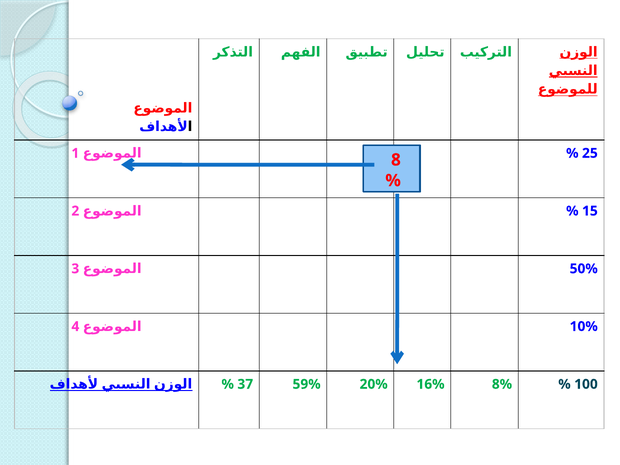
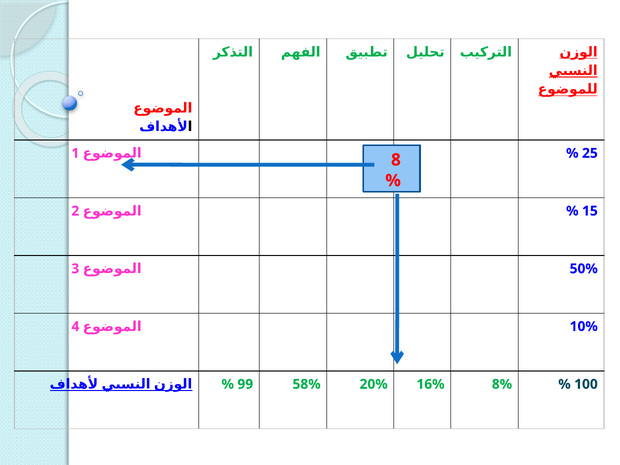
37: 37 -> 99 (245, 384)
59%: 59% -> 58% (307, 384)
